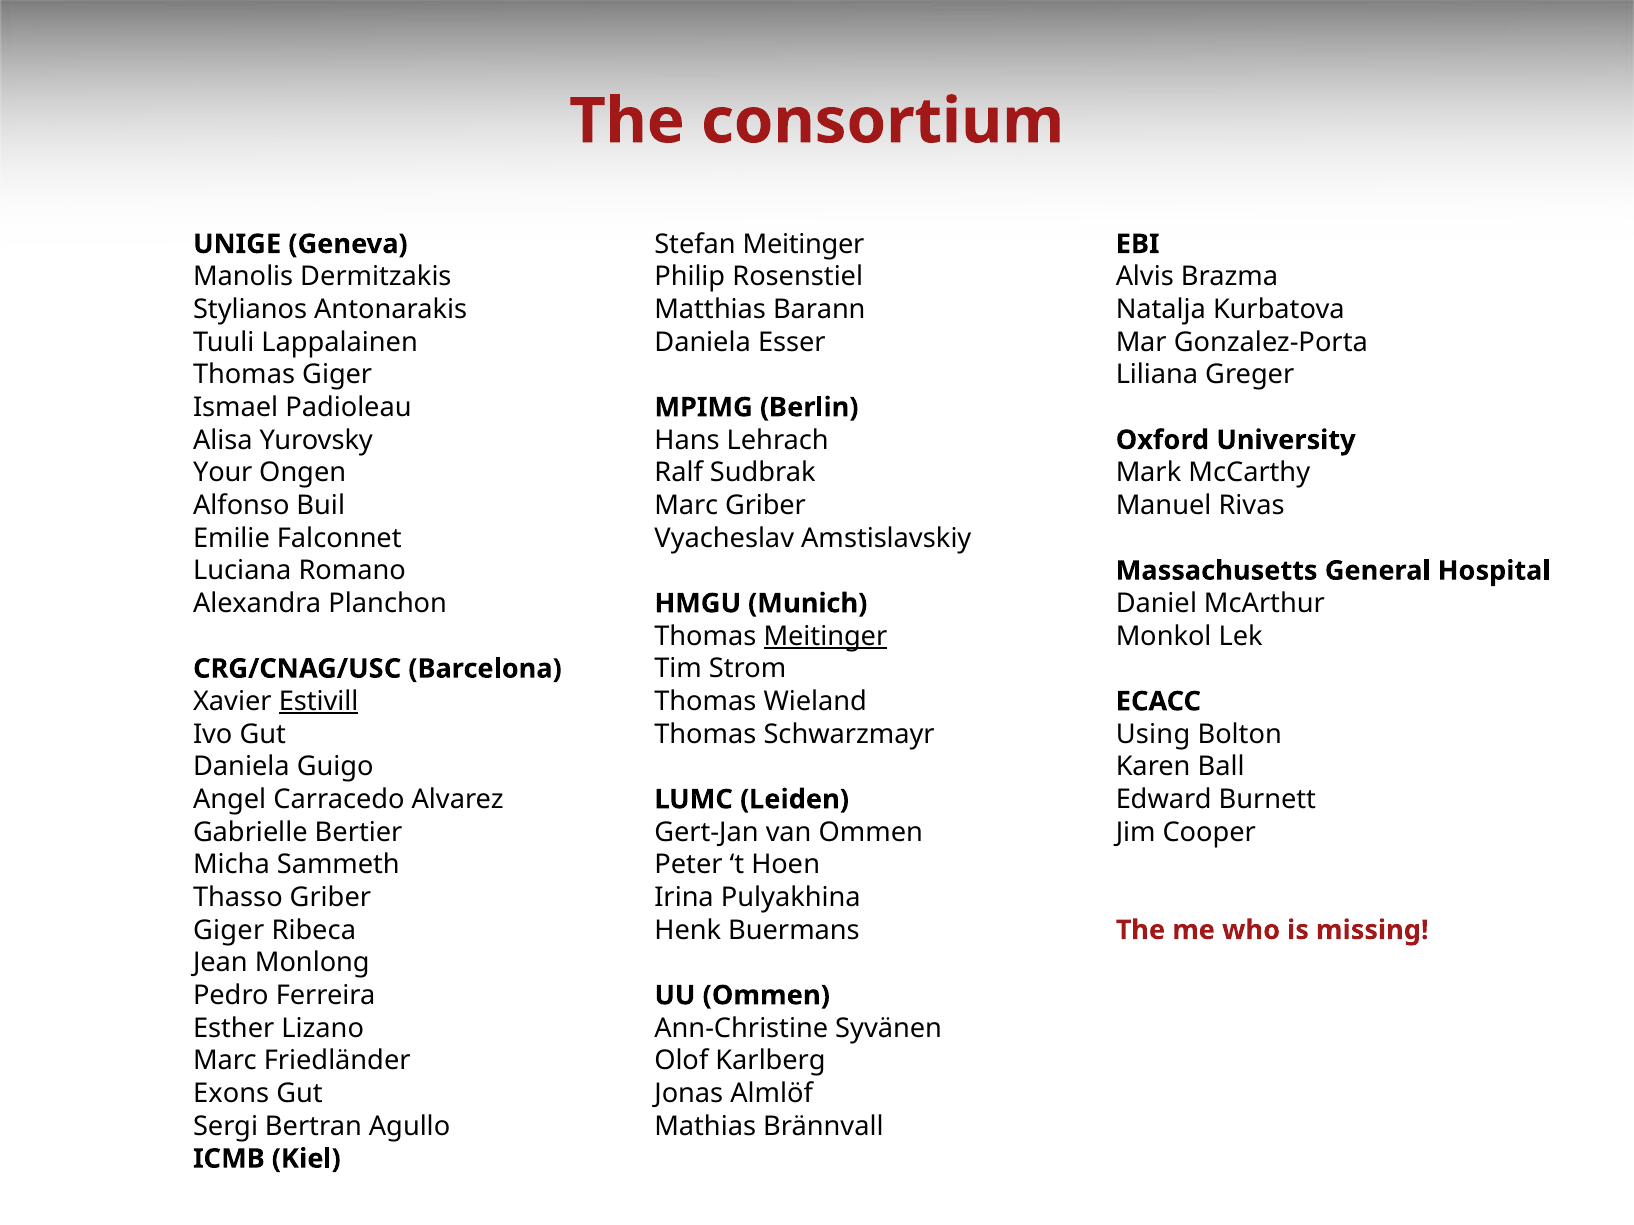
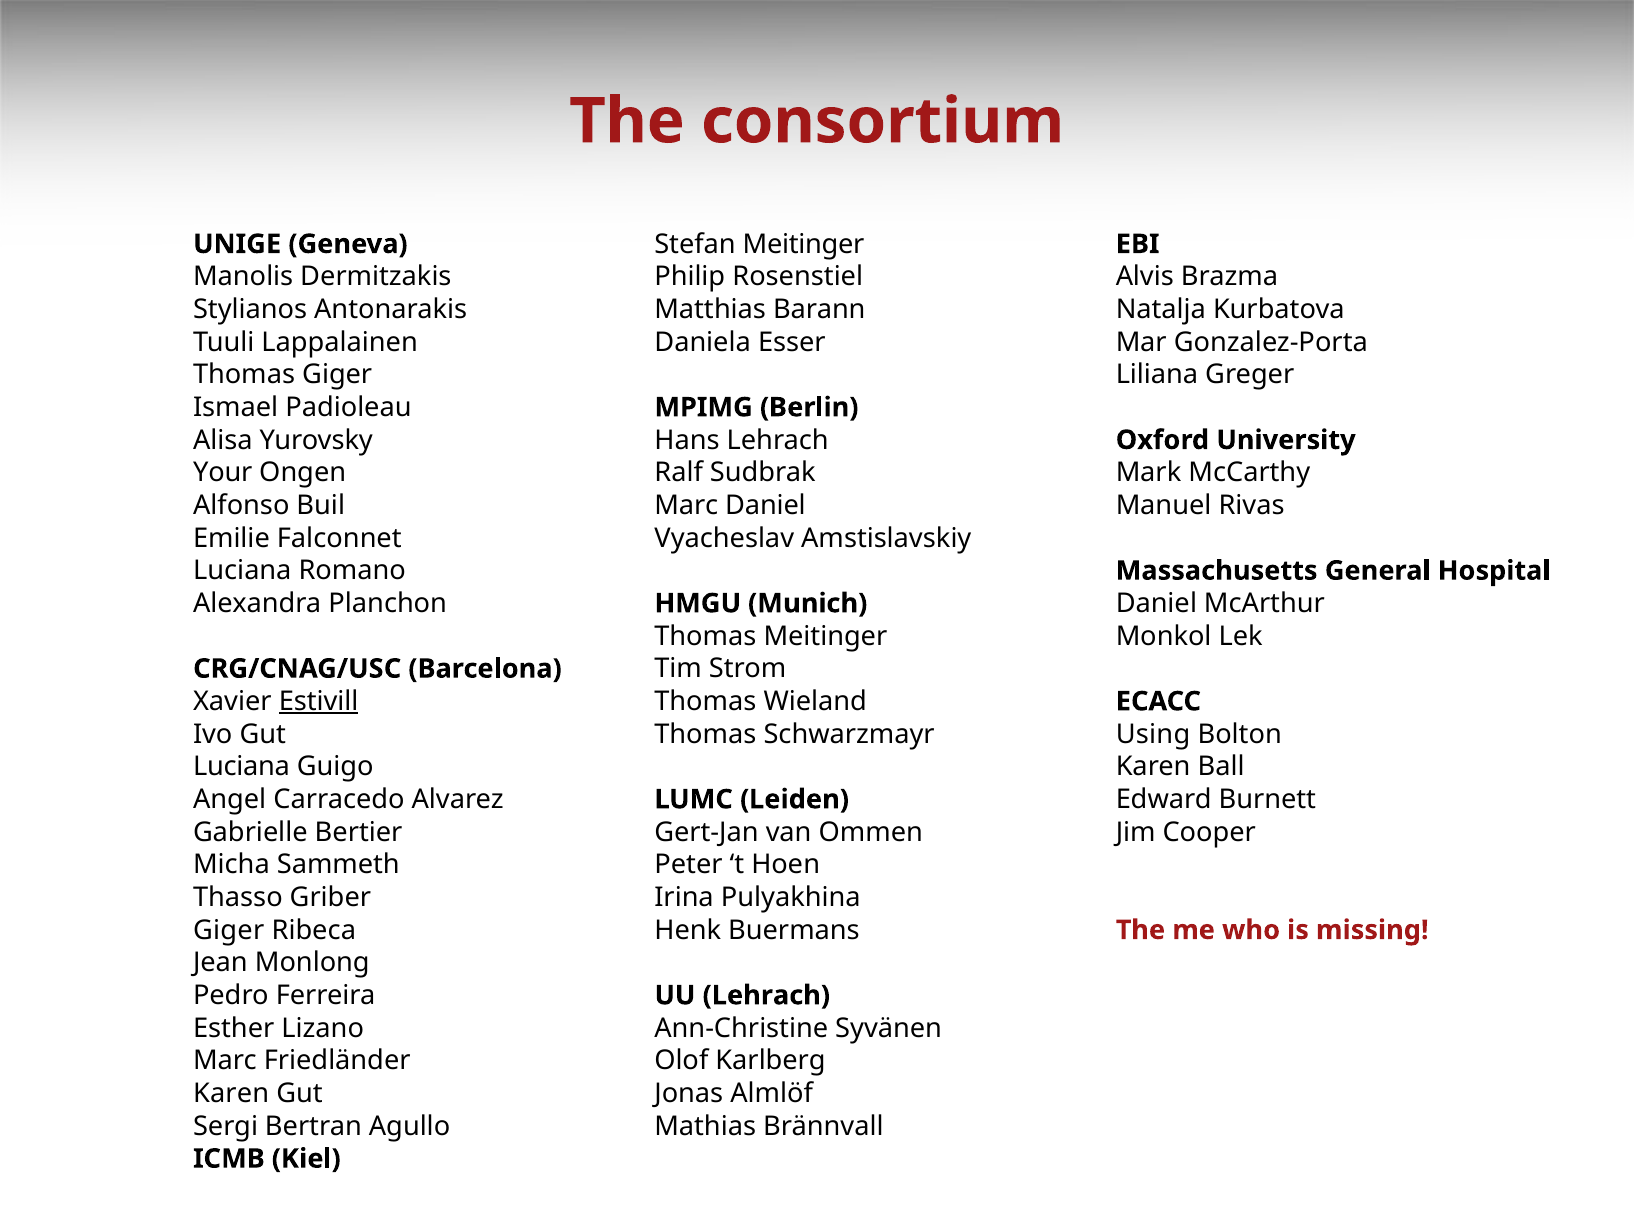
Marc Griber: Griber -> Daniel (765, 506)
Meitinger underline: present -> none (825, 636)
Daniela: Daniela -> Luciana (242, 767)
UU Ommen: Ommen -> Lehrach (766, 996)
Exons: Exons -> Karen (231, 1094)
